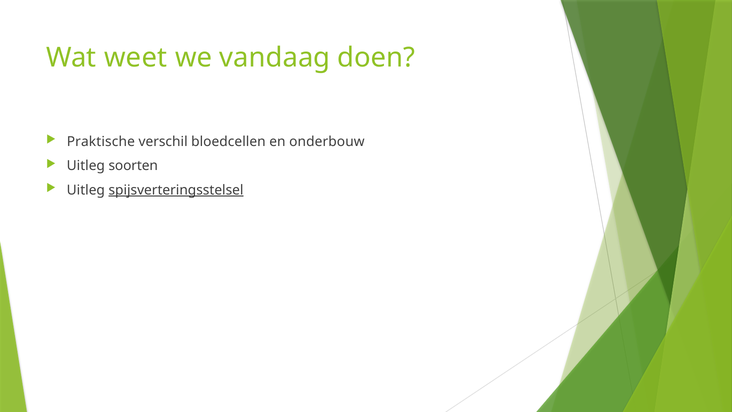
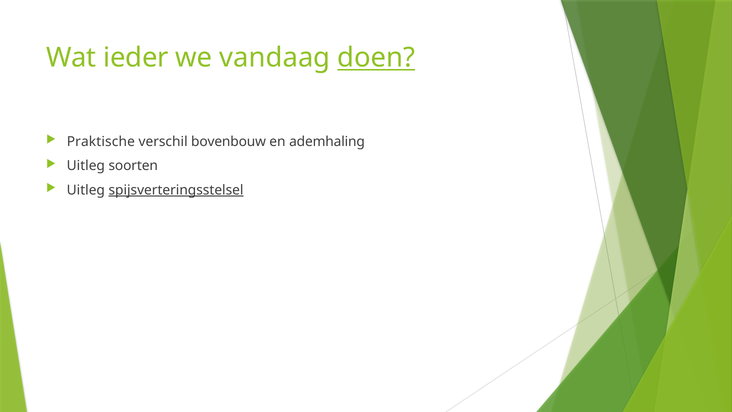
weet: weet -> ieder (136, 58)
doen underline: none -> present (376, 58)
bloedcellen: bloedcellen -> bovenbouw (229, 142)
onderbouw: onderbouw -> ademhaling (327, 142)
